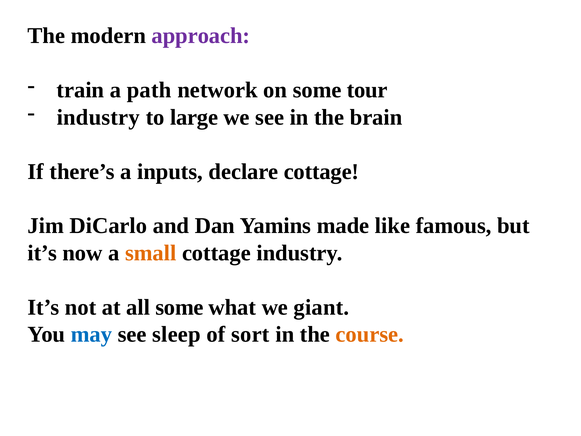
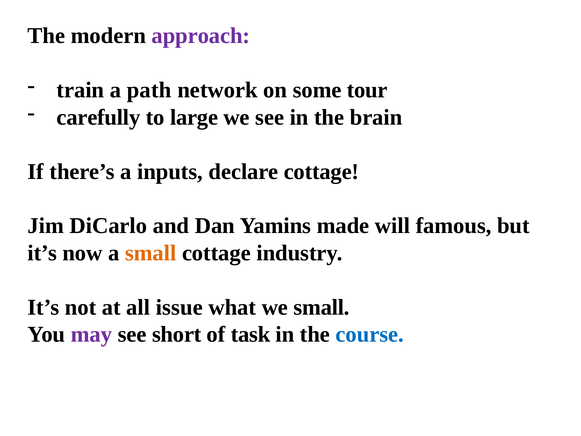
industry: industry -> carefully (98, 117)
like: like -> will (393, 226)
all some: some -> issue (179, 307)
we giant: giant -> small (322, 307)
may colour: blue -> purple (91, 334)
sleep: sleep -> short (177, 334)
sort: sort -> task (251, 334)
course colour: orange -> blue (370, 334)
